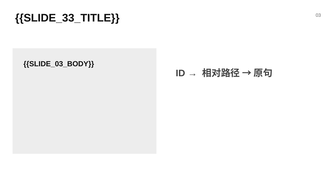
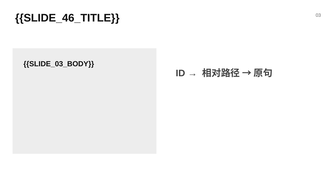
SLIDE_33_TITLE: SLIDE_33_TITLE -> SLIDE_46_TITLE (67, 18)
